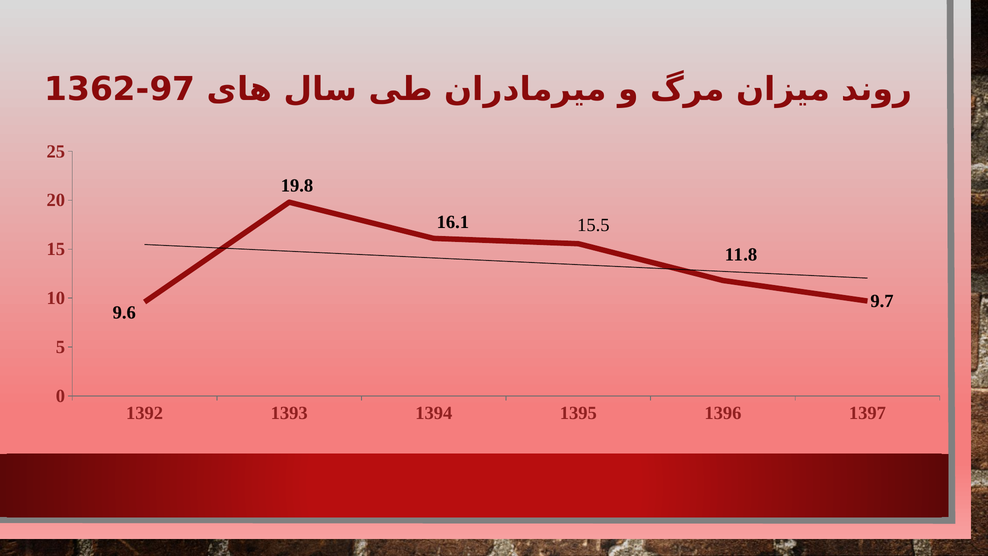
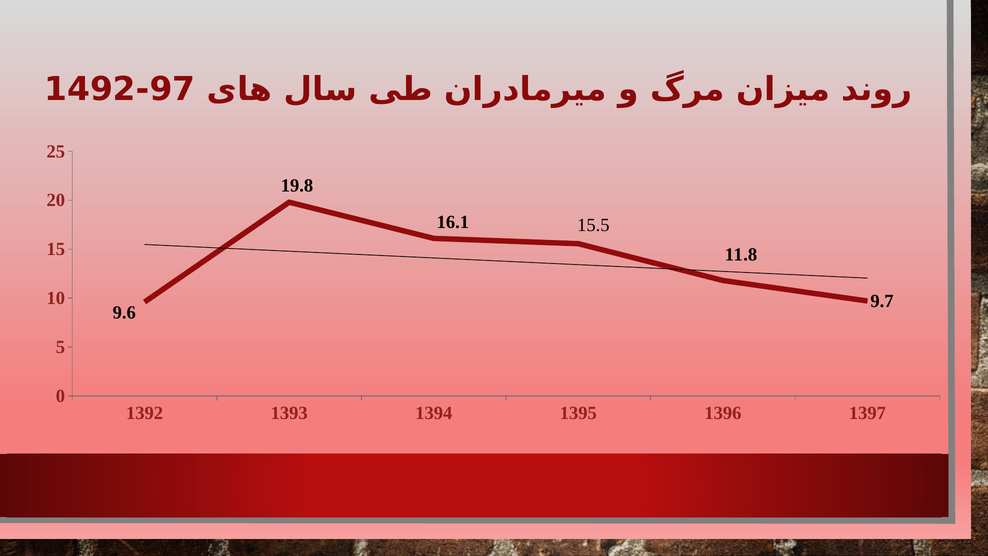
1362: 1362 -> 1492 (90, 89)
